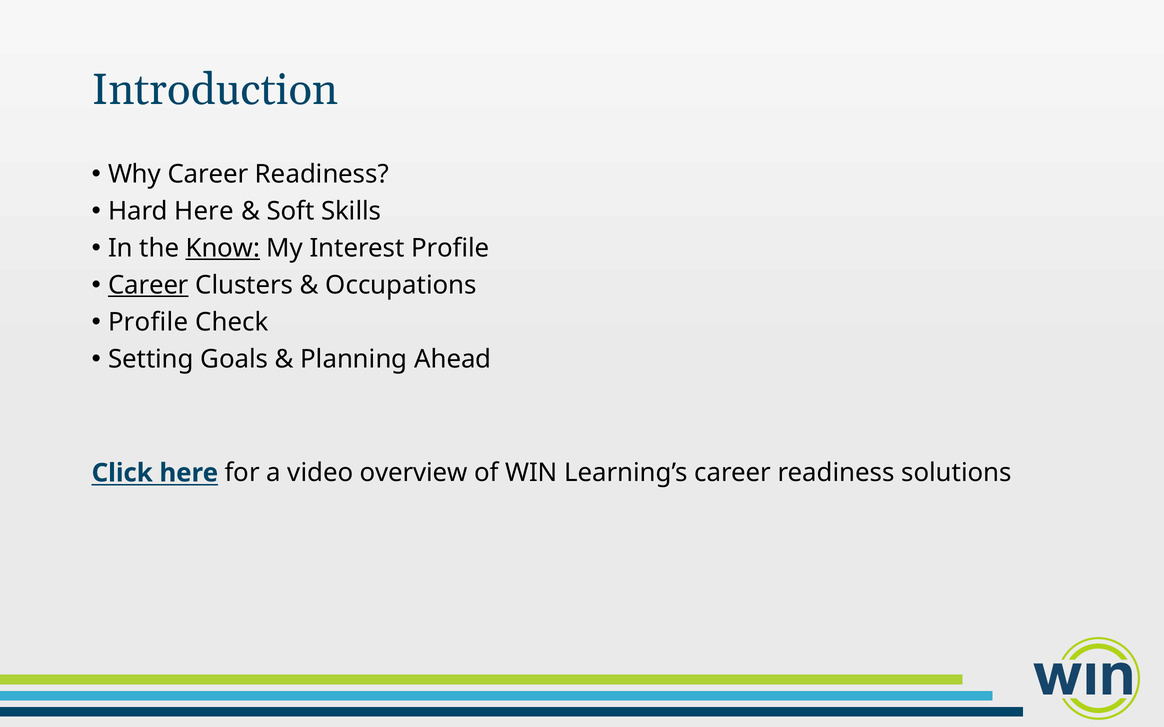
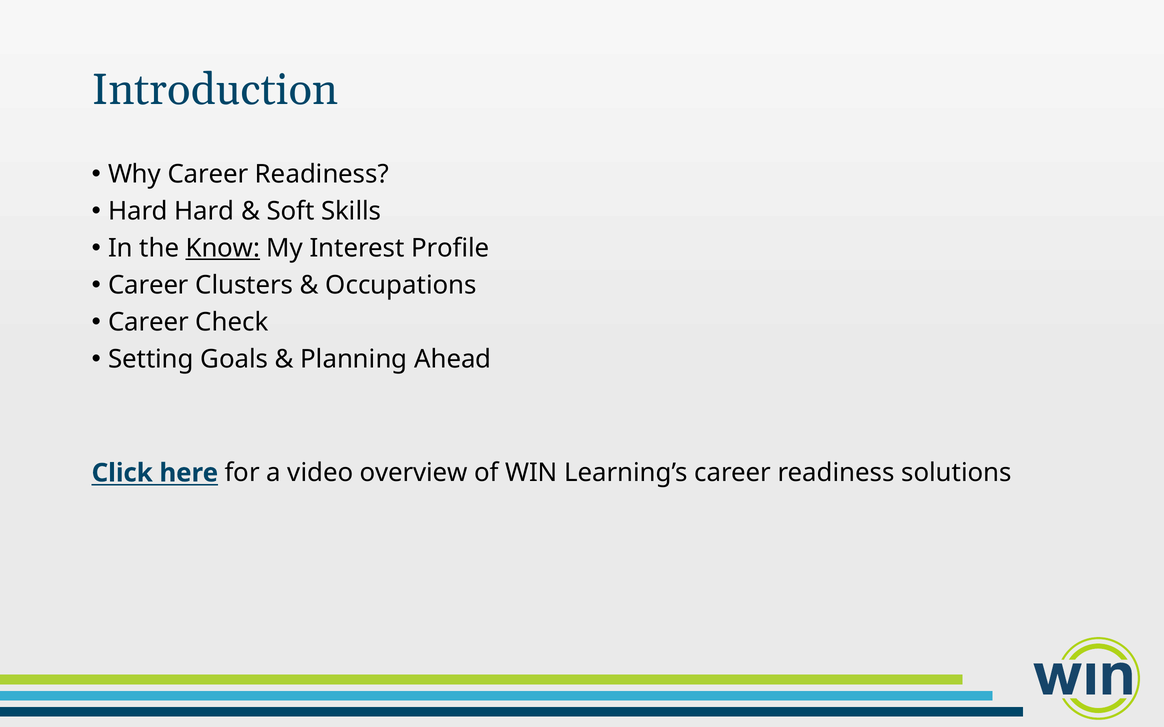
Hard Here: Here -> Hard (204, 211)
Career underline: present -> none (148, 285)
Profile: Profile -> Career (148, 322)
